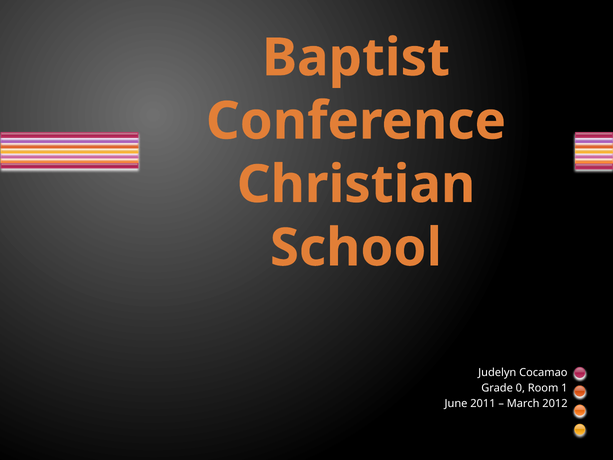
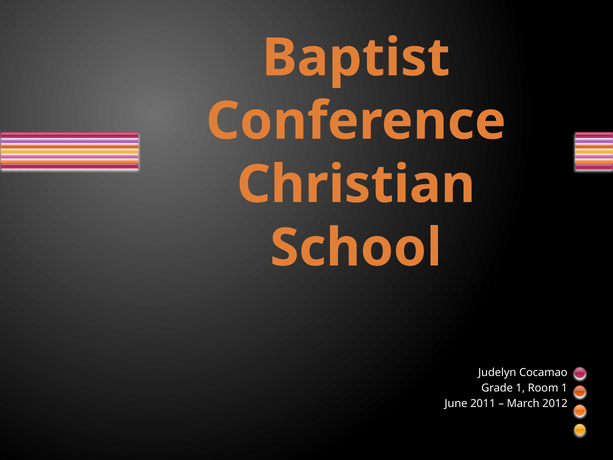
Grade 0: 0 -> 1 (520, 388)
